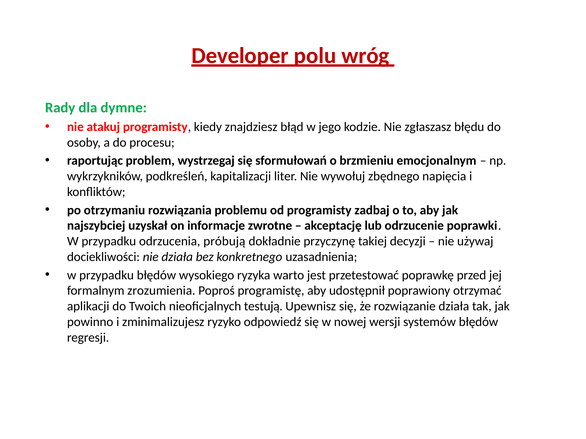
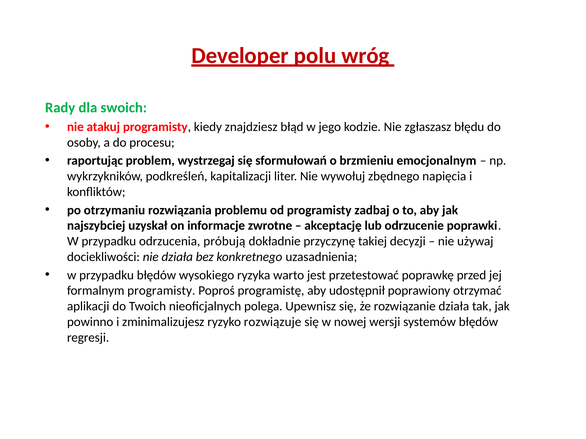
dymne: dymne -> swoich (124, 108)
formalnym zrozumienia: zrozumienia -> programisty (161, 291)
testują: testują -> polega (263, 307)
odpowiedź: odpowiedź -> rozwiązuje (273, 322)
